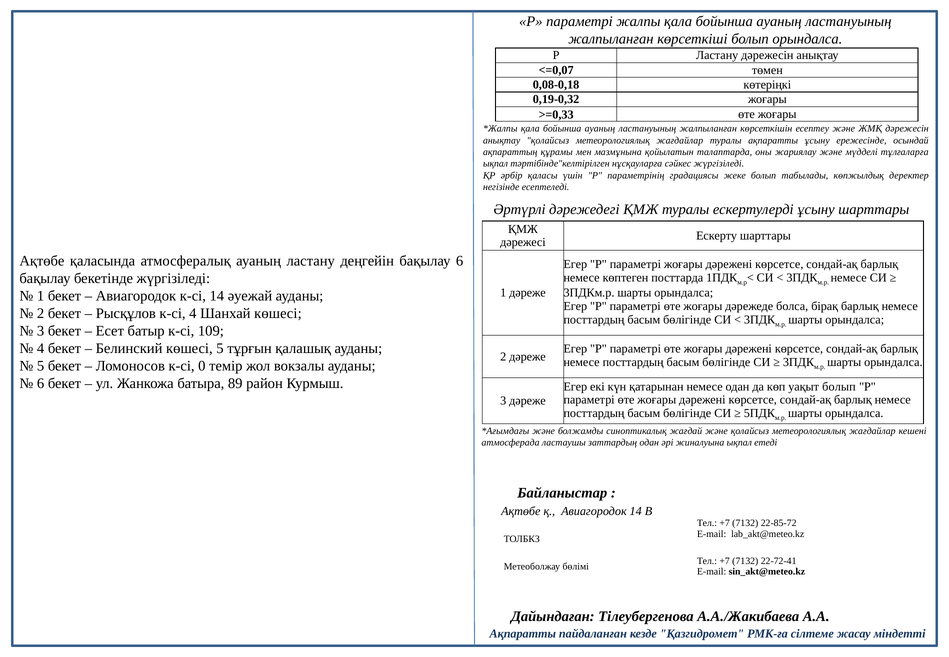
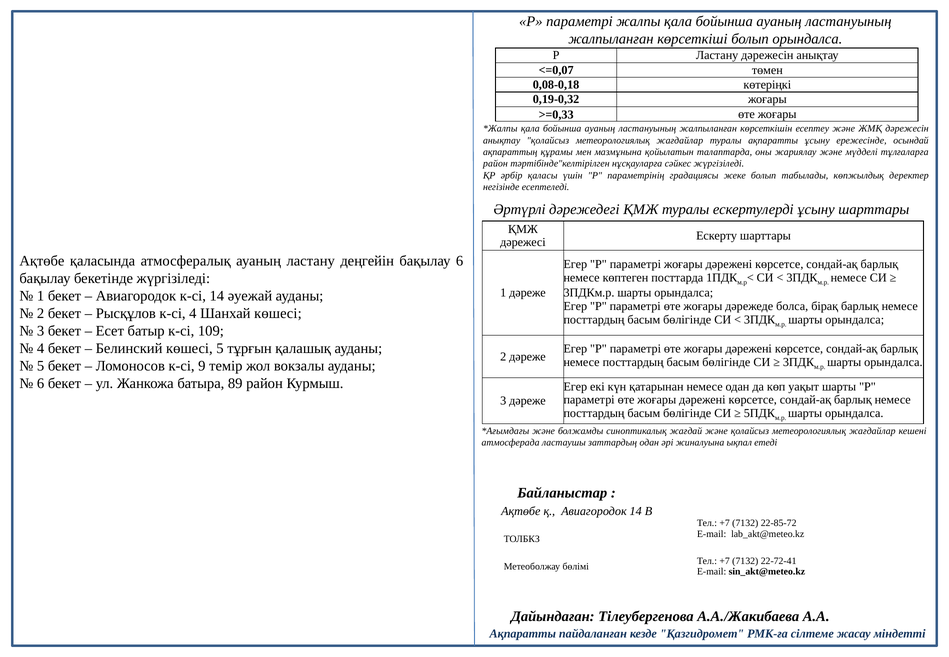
ықпал: ықпал -> район (495, 164)
0: 0 -> 9 (202, 366)
уақыт болып: болып -> шарты (839, 386)
